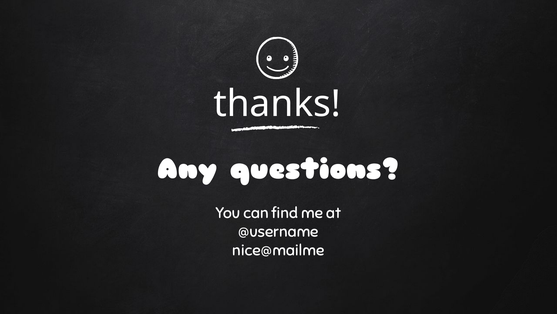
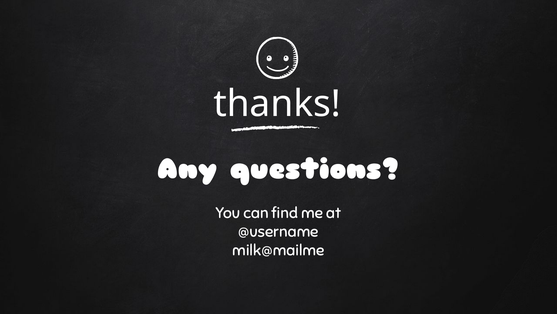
nice@mailme: nice@mailme -> milk@mailme (278, 250)
